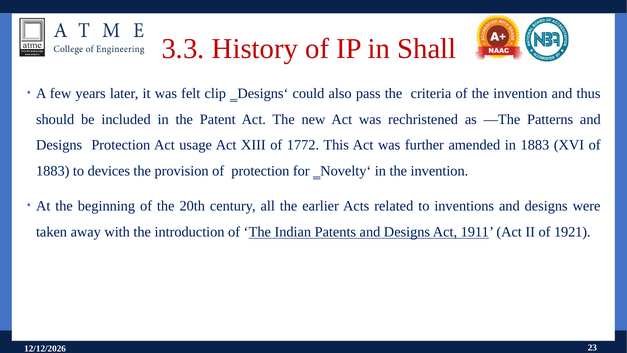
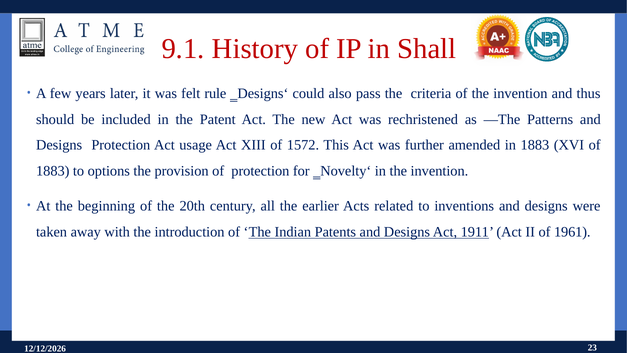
3.3: 3.3 -> 9.1 (183, 49)
clip: clip -> rule (215, 93)
1772: 1772 -> 1572 (303, 145)
devices: devices -> options (109, 171)
1921: 1921 -> 1961 (572, 232)
